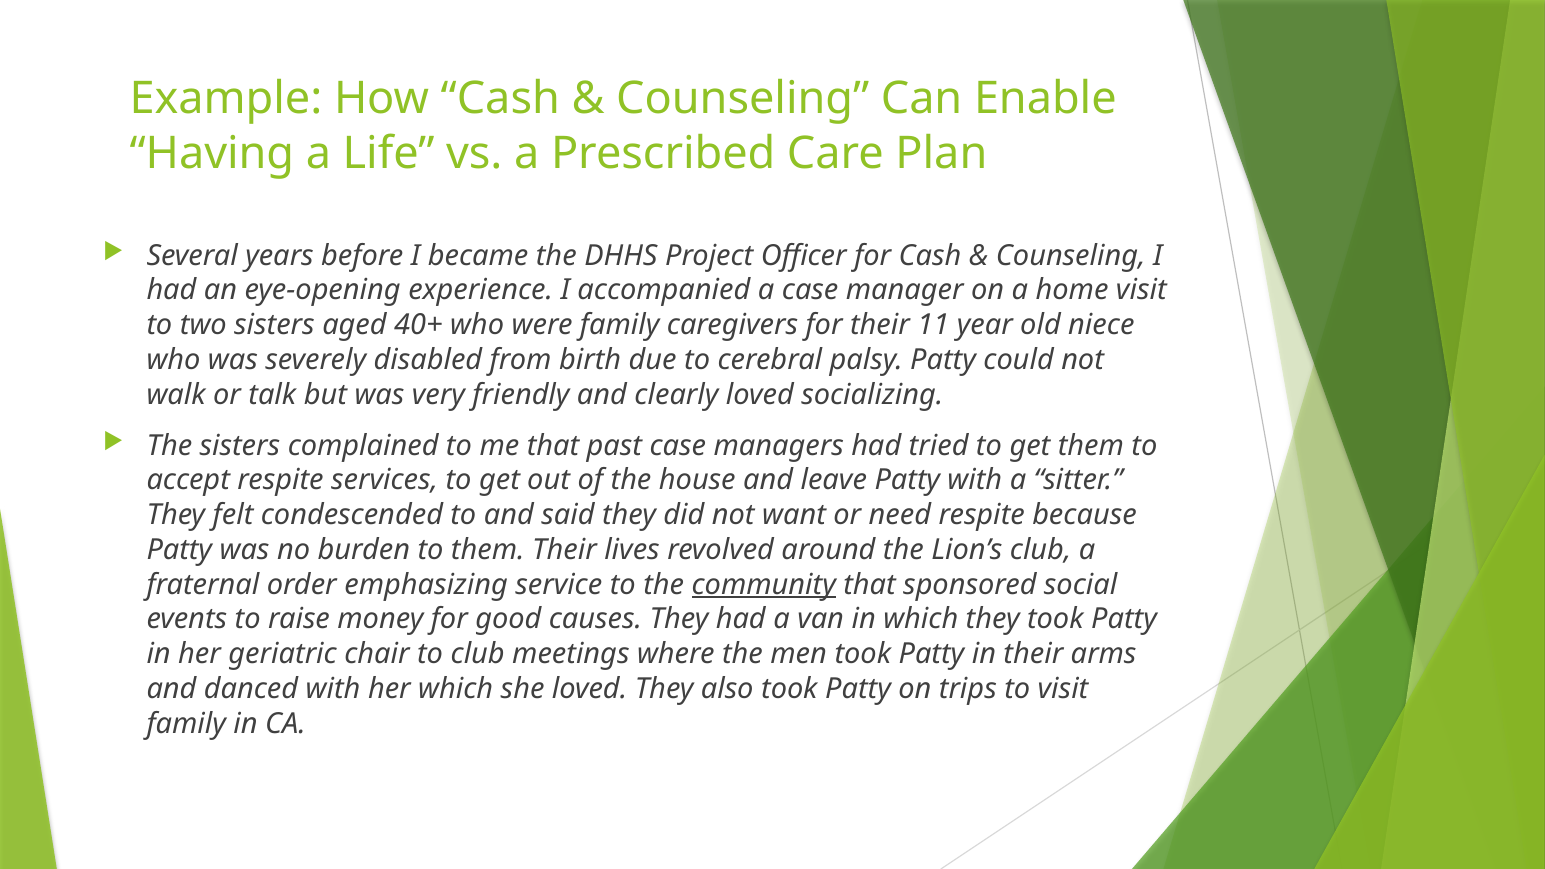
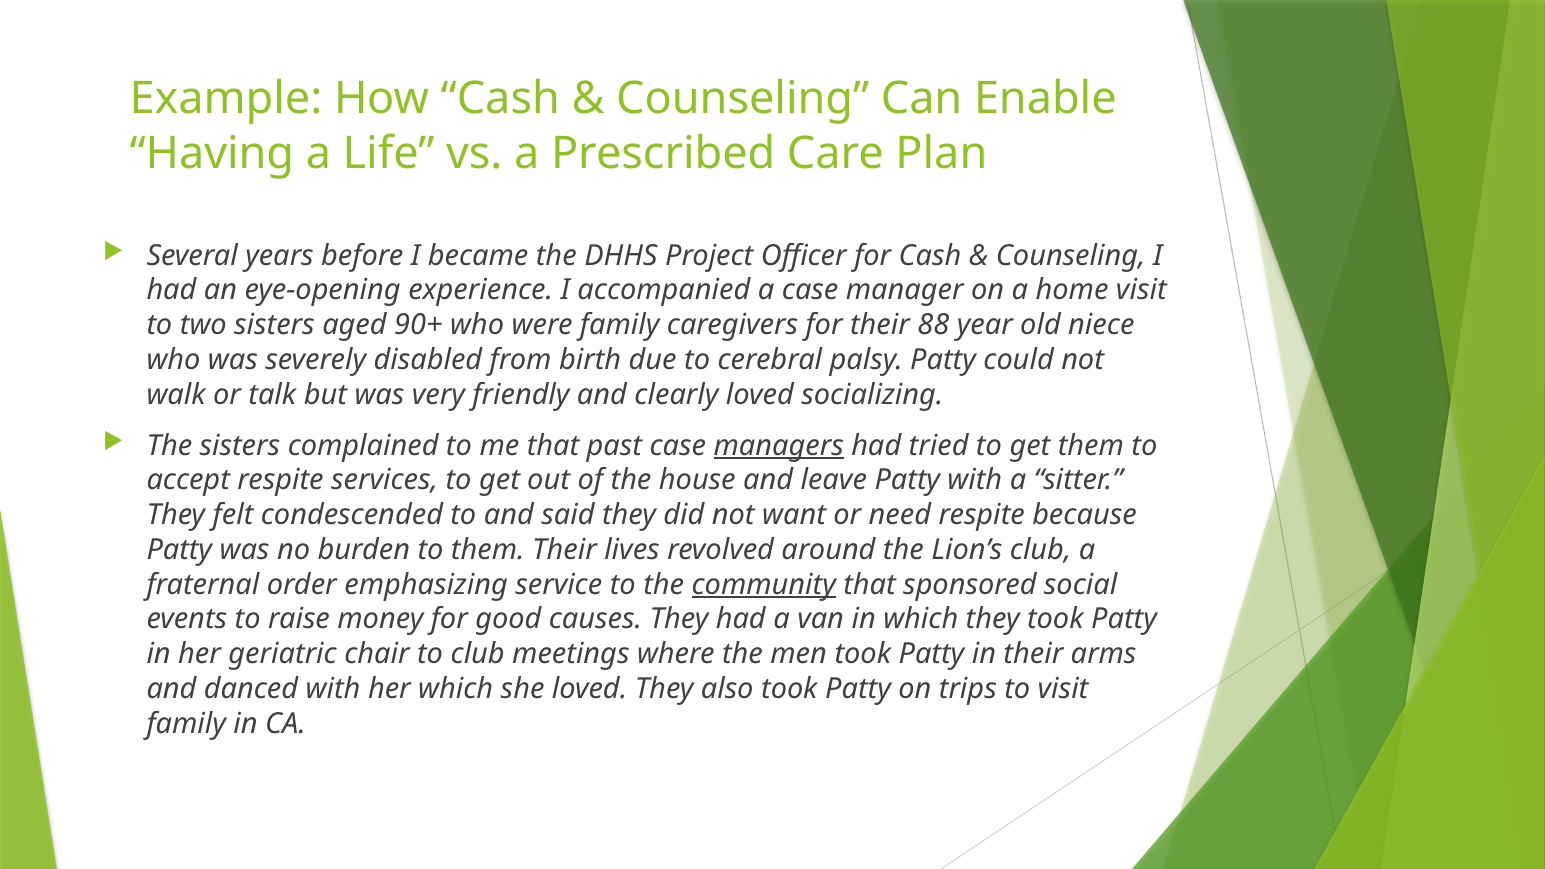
40+: 40+ -> 90+ (418, 325)
11: 11 -> 88 (933, 325)
managers underline: none -> present (779, 446)
